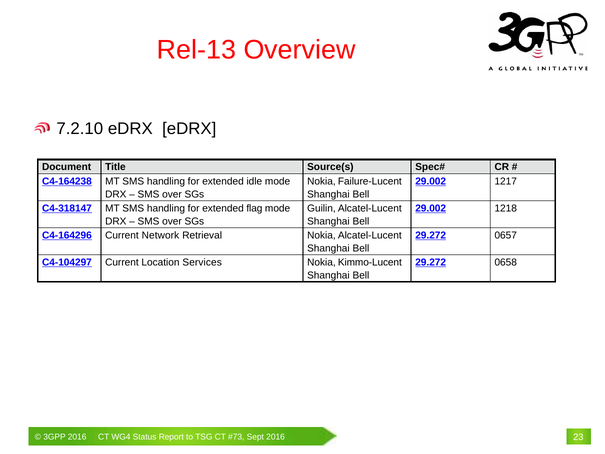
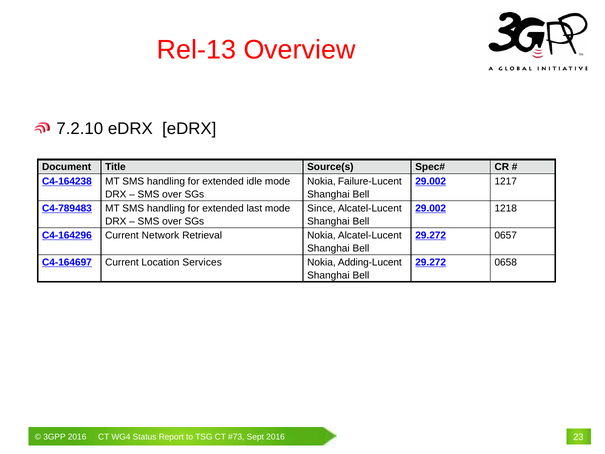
C4-318147: C4-318147 -> C4-789483 (67, 208)
flag: flag -> last (254, 208)
Guilin: Guilin -> Since (321, 208)
C4-104297: C4-104297 -> C4-164697 (67, 262)
Kimmo-Lucent: Kimmo-Lucent -> Adding-Lucent (370, 262)
